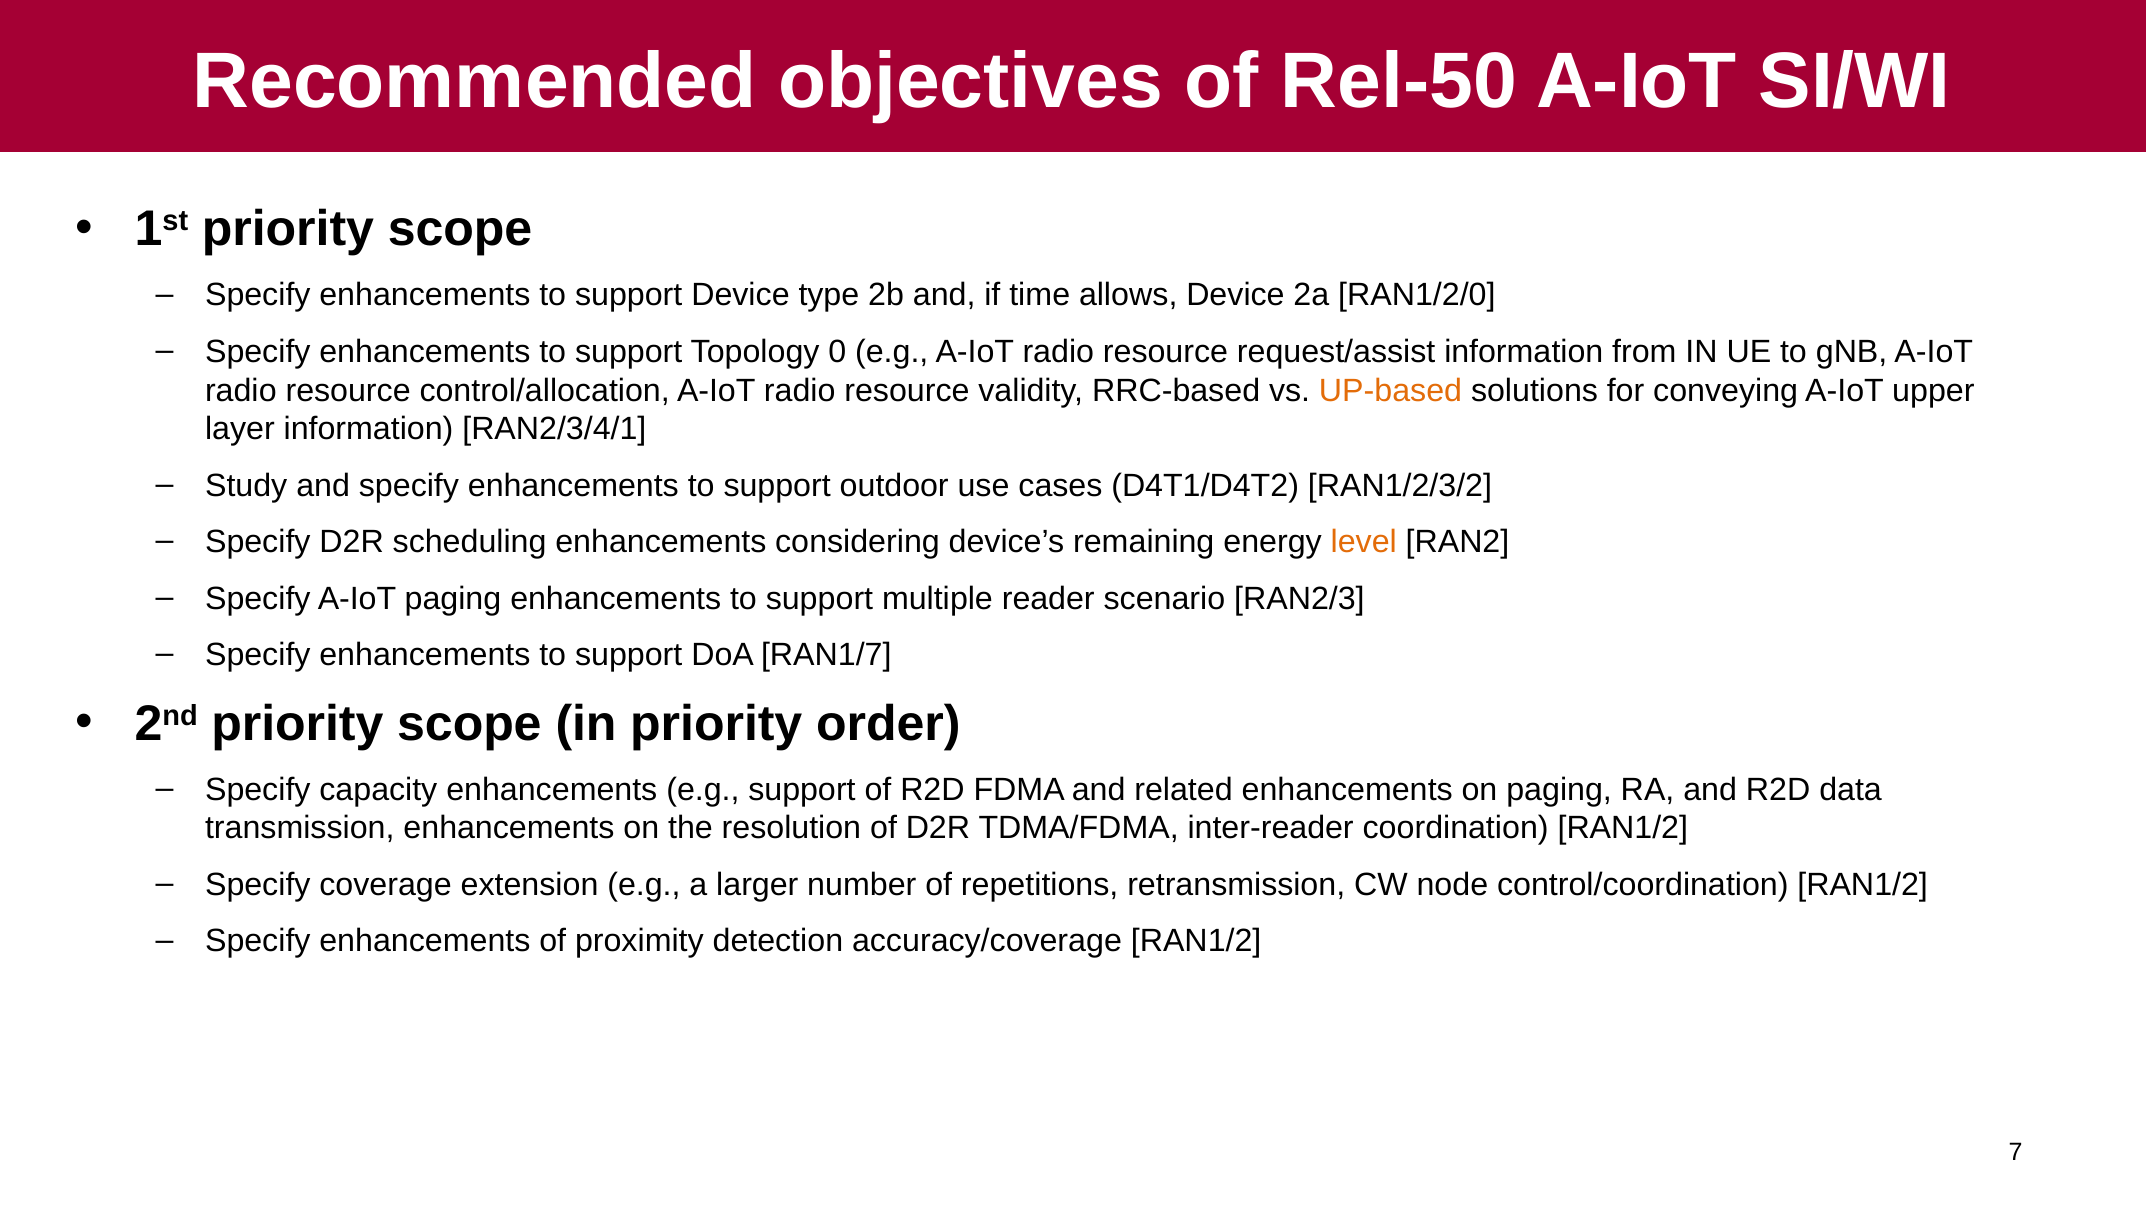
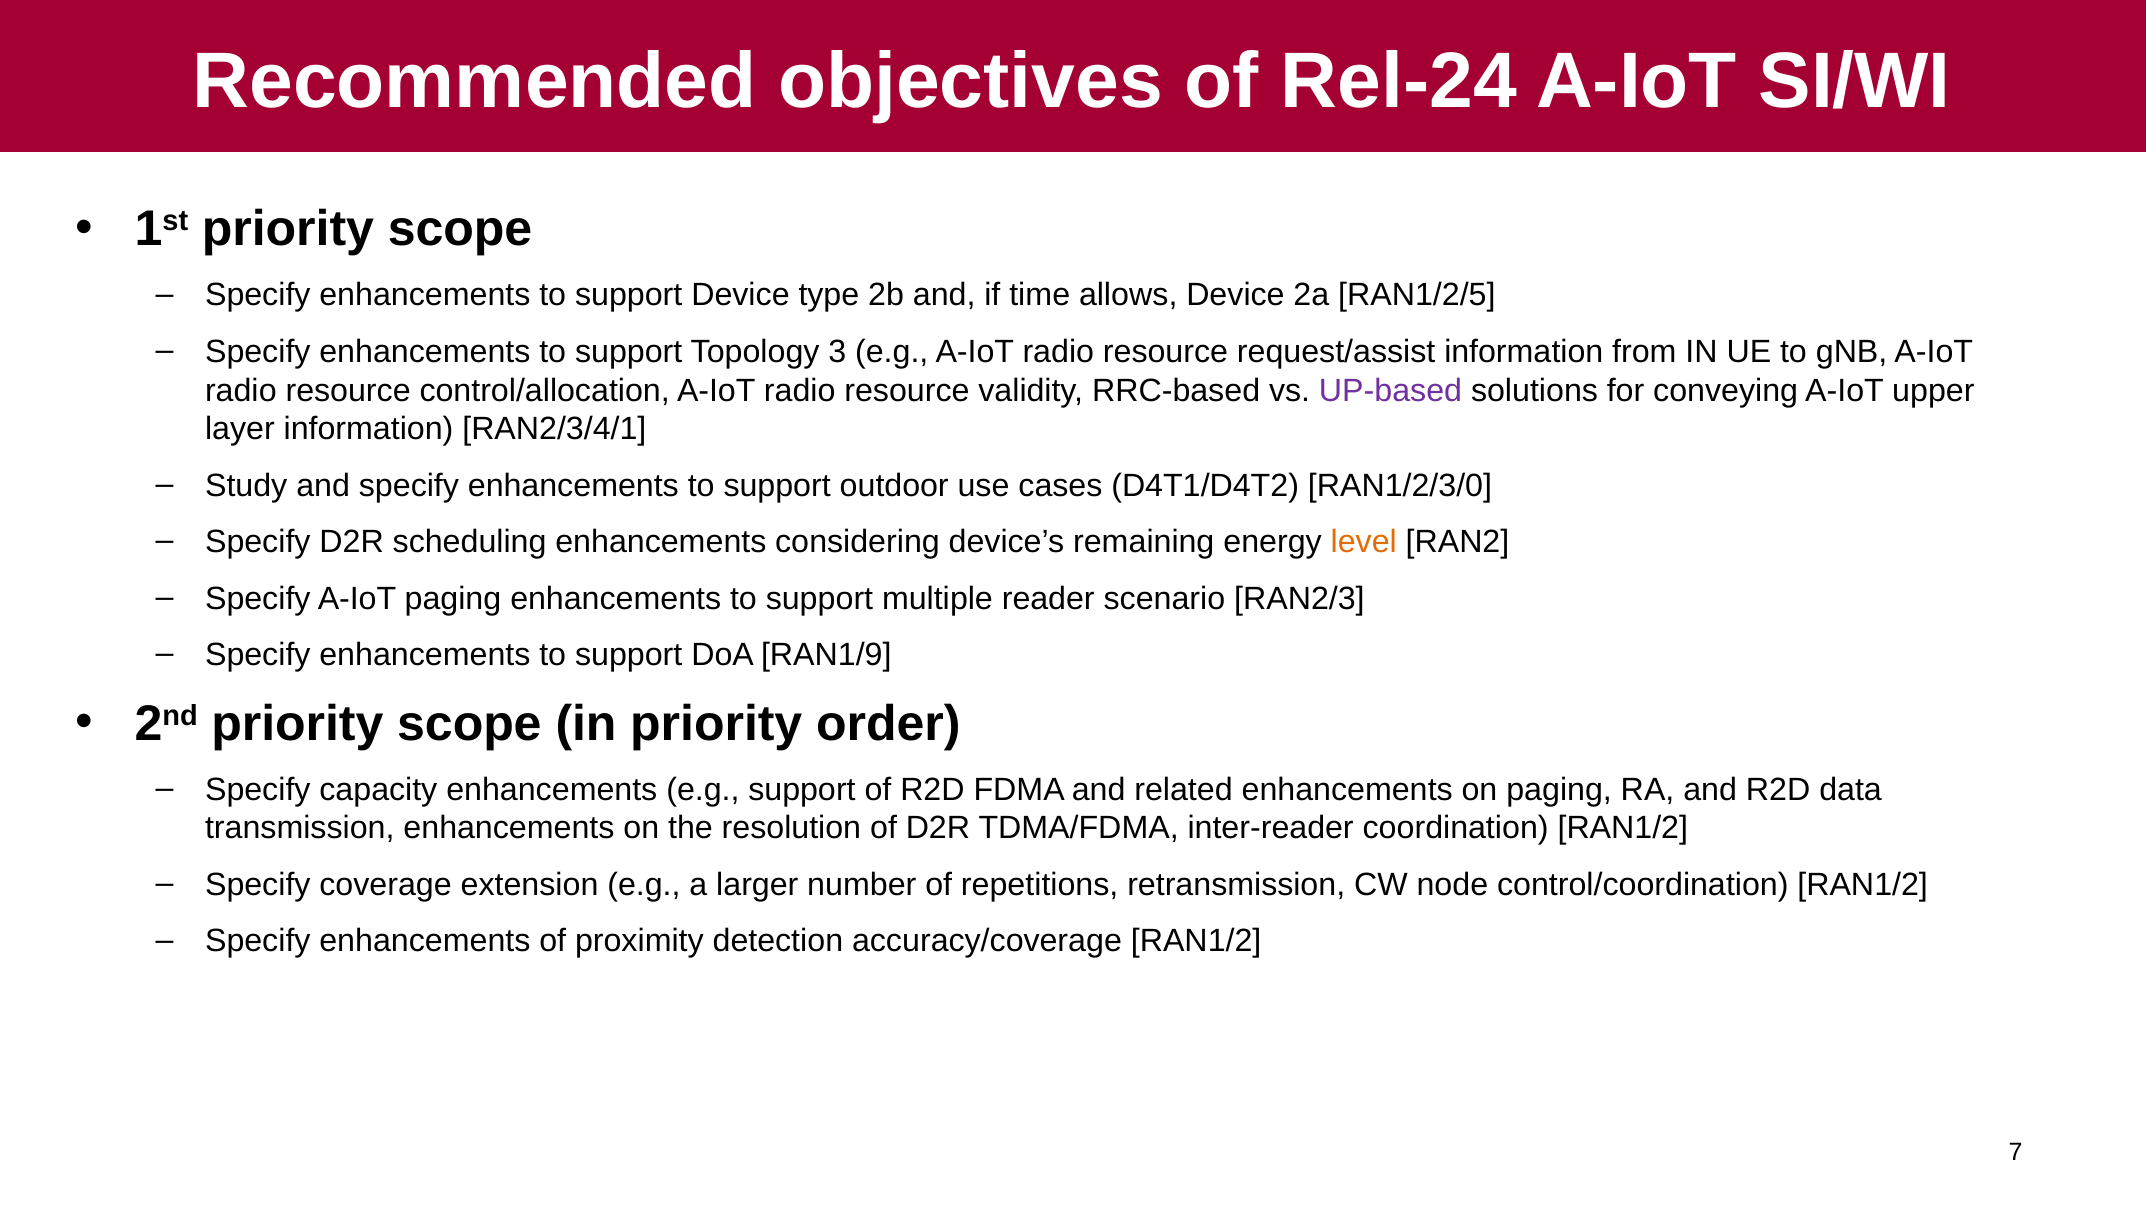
Rel-50: Rel-50 -> Rel-24 (1399, 82)
RAN1/2/0: RAN1/2/0 -> RAN1/2/5 (1417, 295)
0: 0 -> 3 (837, 352)
UP-based colour: orange -> purple (1391, 390)
RAN1/2/3/2: RAN1/2/3/2 -> RAN1/2/3/0 (1400, 486)
RAN1/7: RAN1/7 -> RAN1/9 (826, 655)
